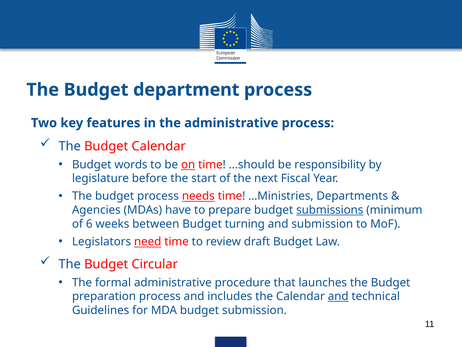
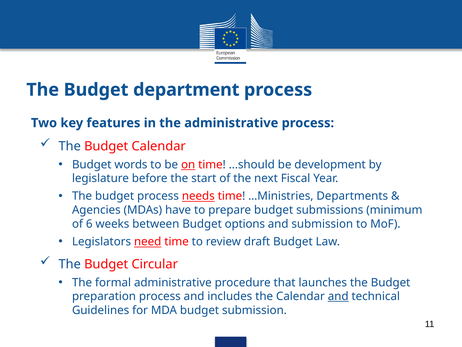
responsibility: responsibility -> development (330, 164)
submissions underline: present -> none (330, 210)
turning: turning -> options (245, 224)
